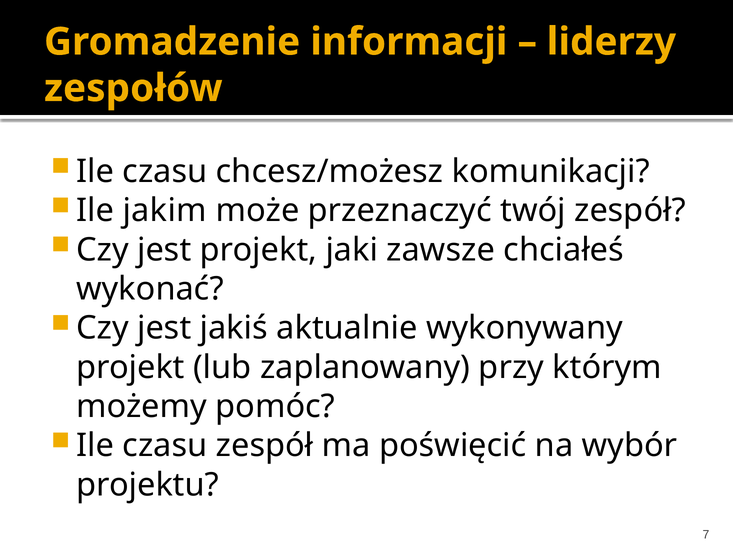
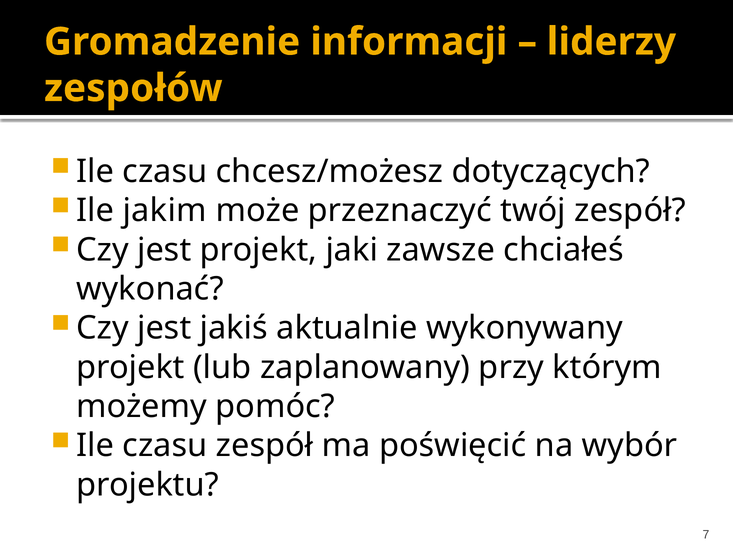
komunikacji: komunikacji -> dotyczących (551, 171)
